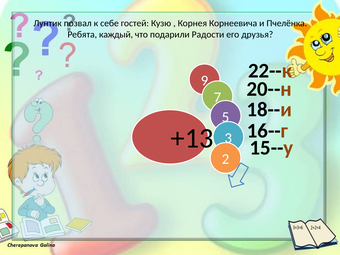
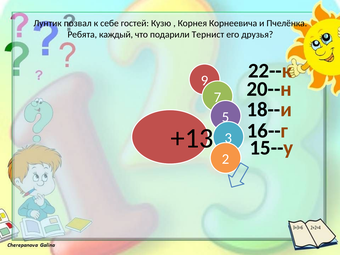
Радости: Радости -> Тернист (208, 35)
